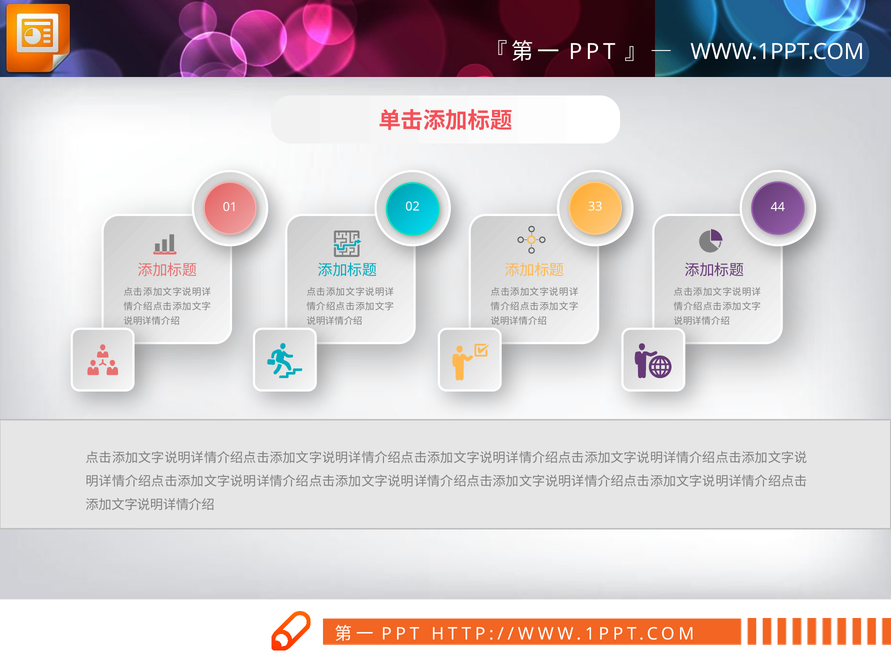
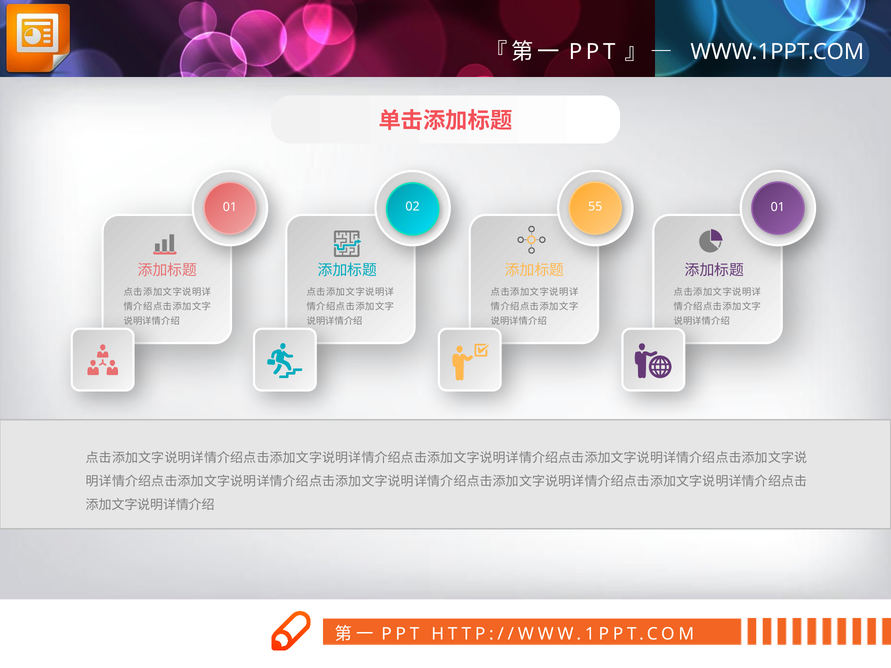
02 44: 44 -> 01 (778, 207)
33: 33 -> 55 (595, 207)
